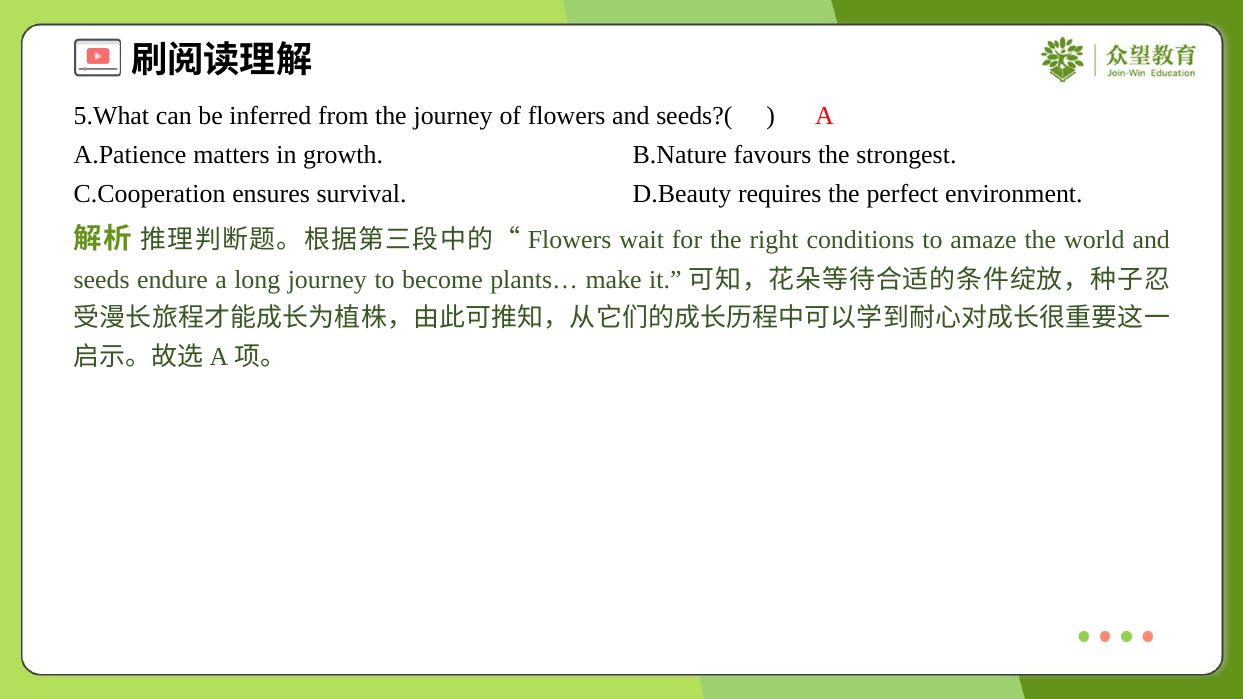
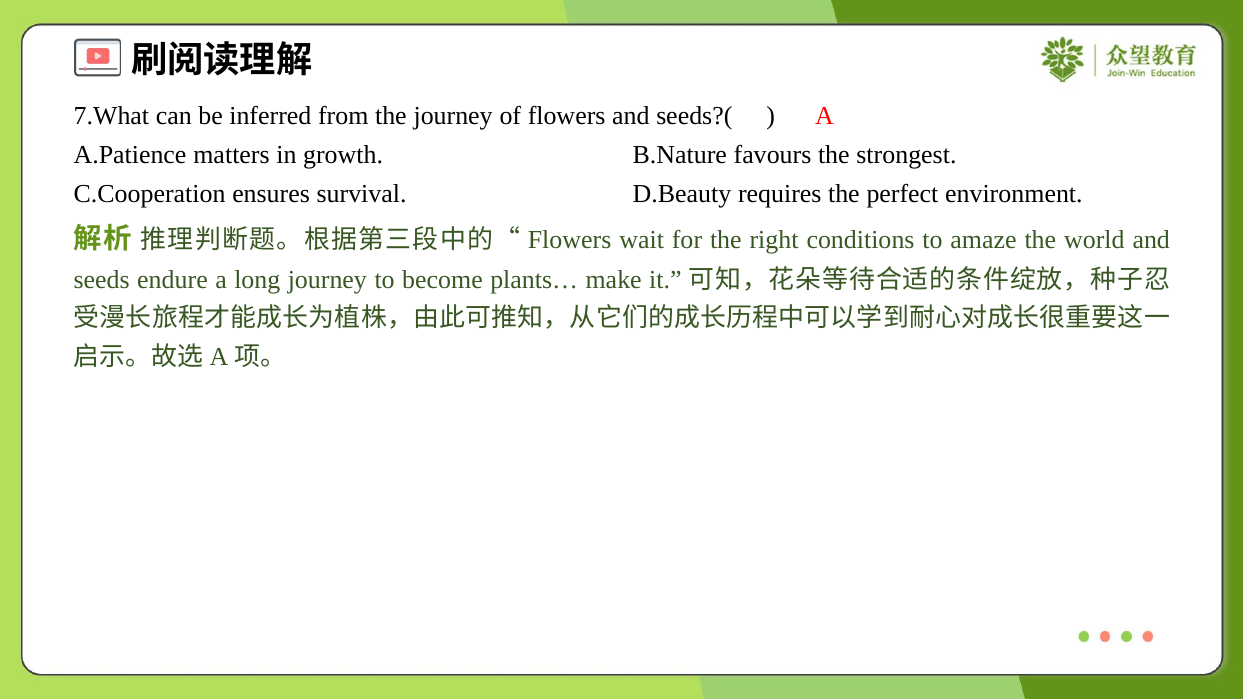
5.What: 5.What -> 7.What (111, 116)
